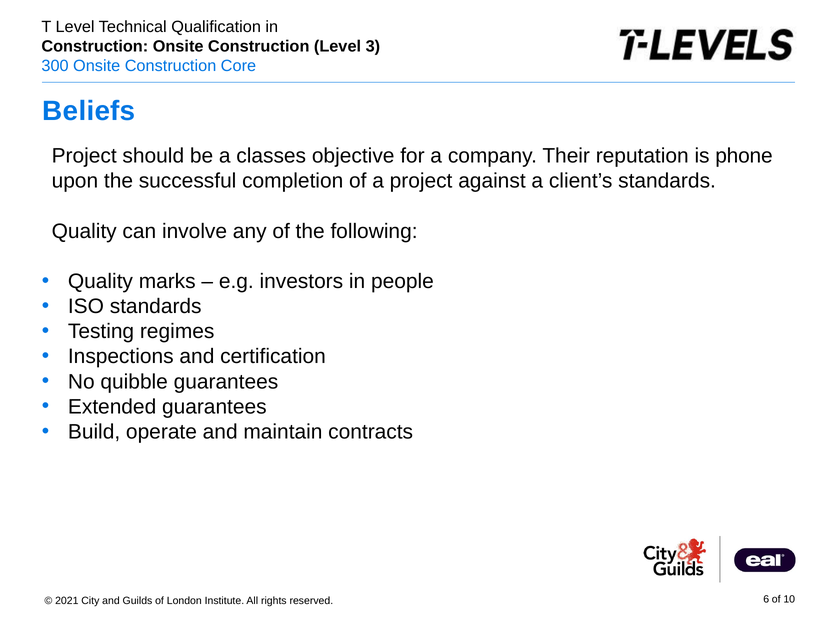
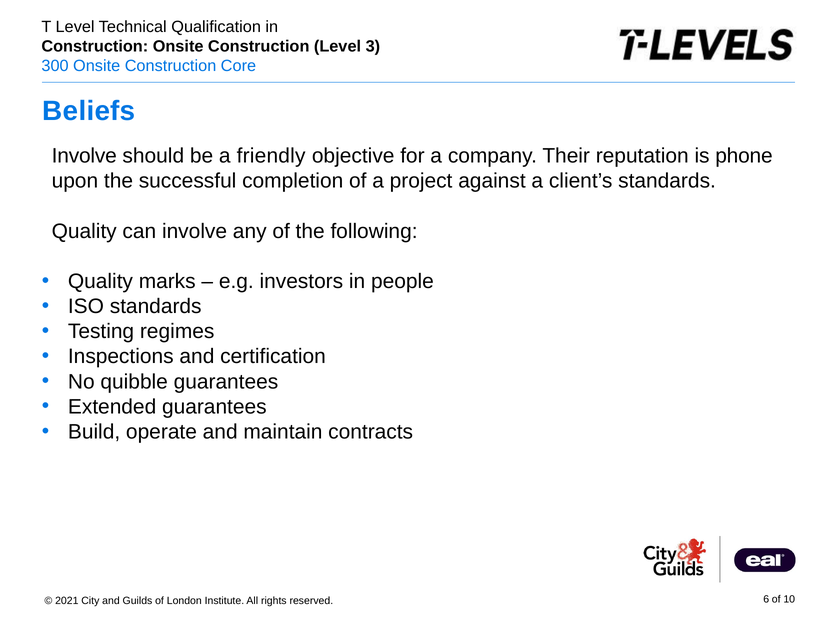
Project: Project -> Involve (84, 156)
classes: classes -> friendly (271, 156)
